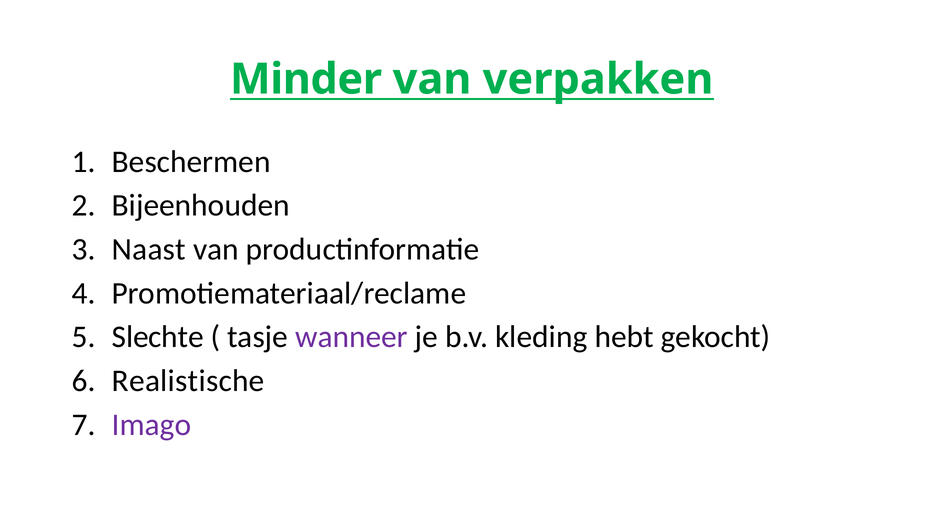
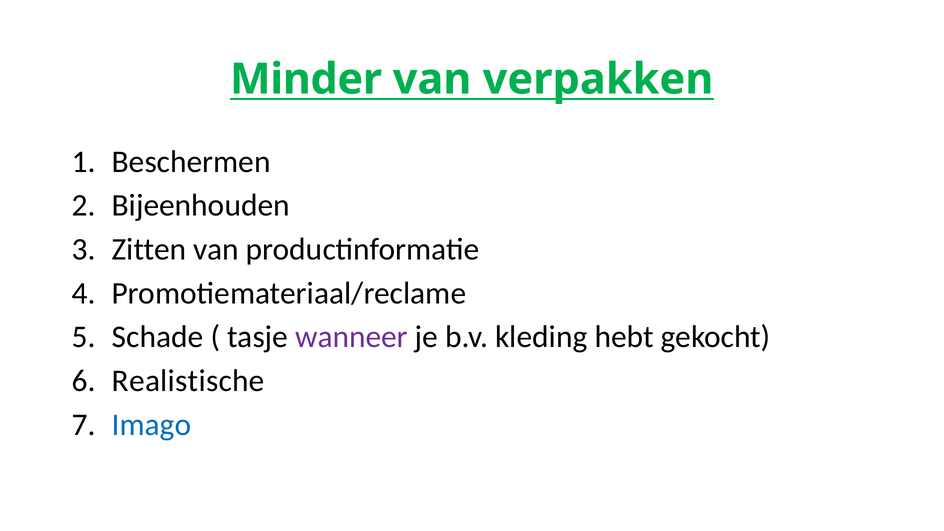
Naast: Naast -> Zitten (149, 249)
Slechte: Slechte -> Schade (158, 337)
Imago colour: purple -> blue (151, 425)
